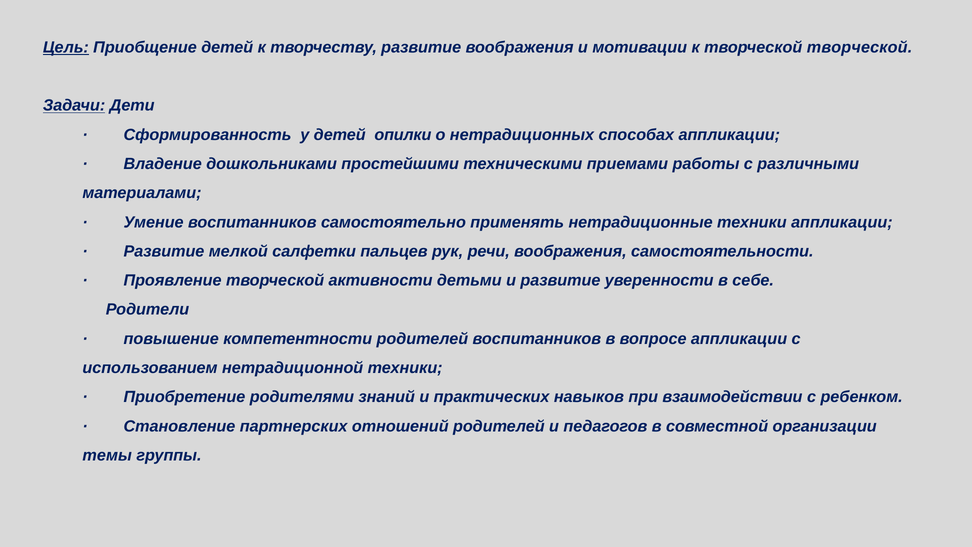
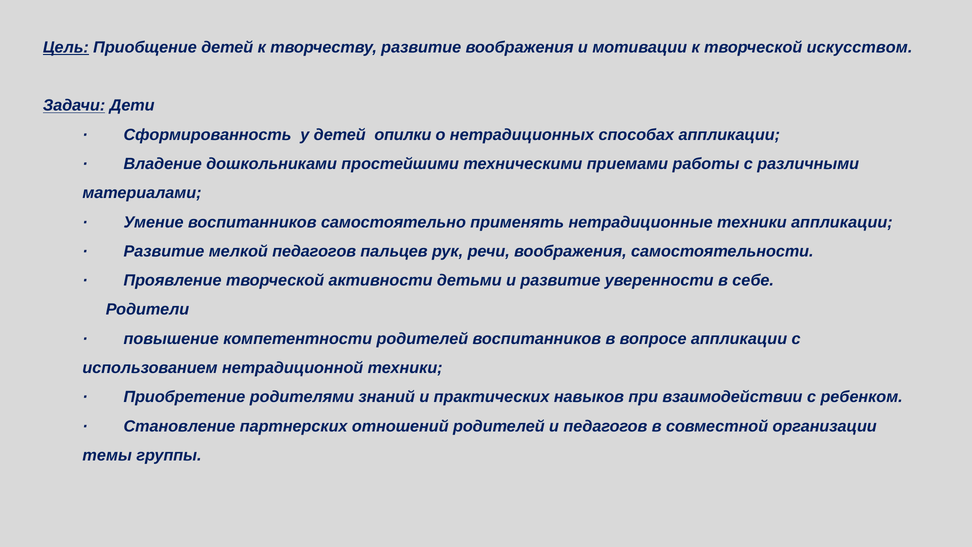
творческой творческой: творческой -> искусством (860, 47)
мелкой салфетки: салфетки -> педагогов (314, 251)
